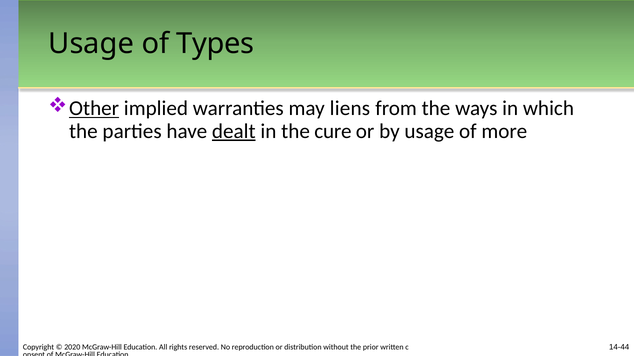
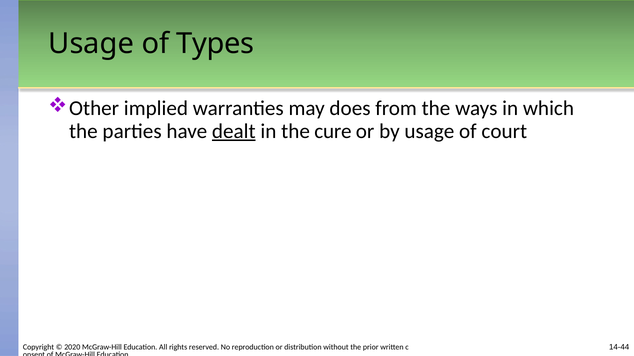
Other underline: present -> none (94, 109)
liens: liens -> does (350, 109)
more: more -> court (504, 131)
